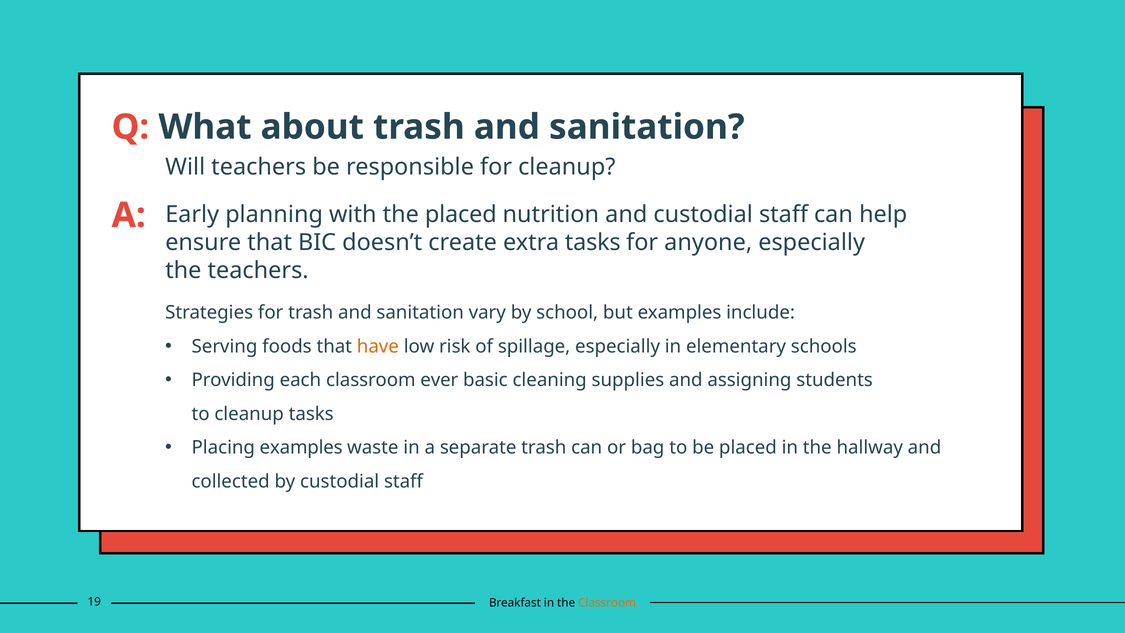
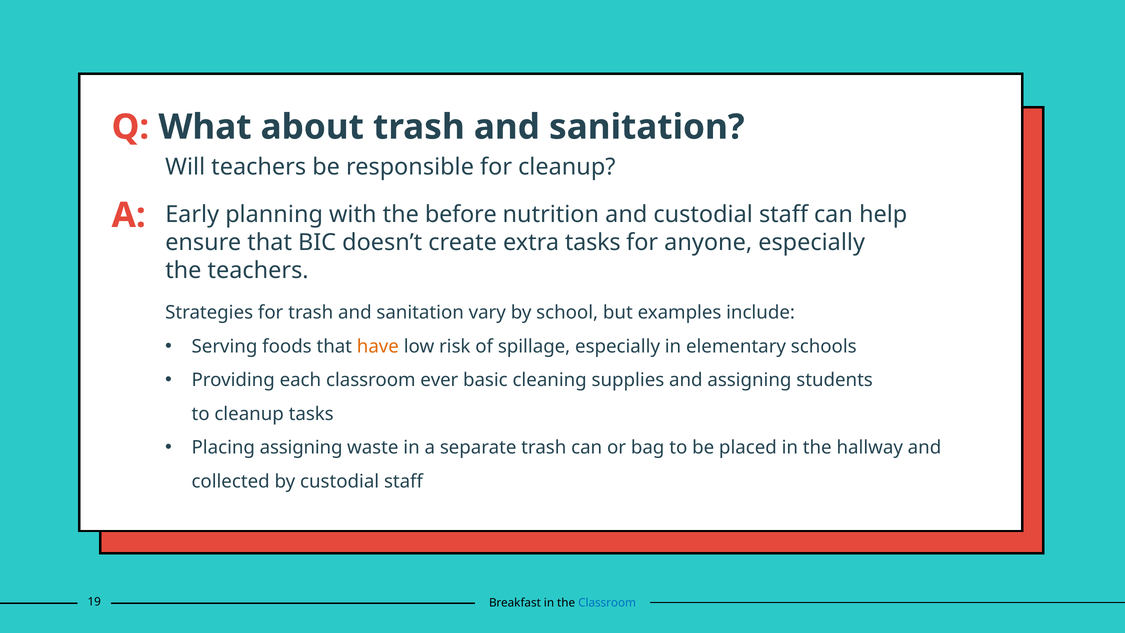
the placed: placed -> before (461, 214)
Placing examples: examples -> assigning (301, 447)
Classroom colour: orange -> blue (607, 603)
